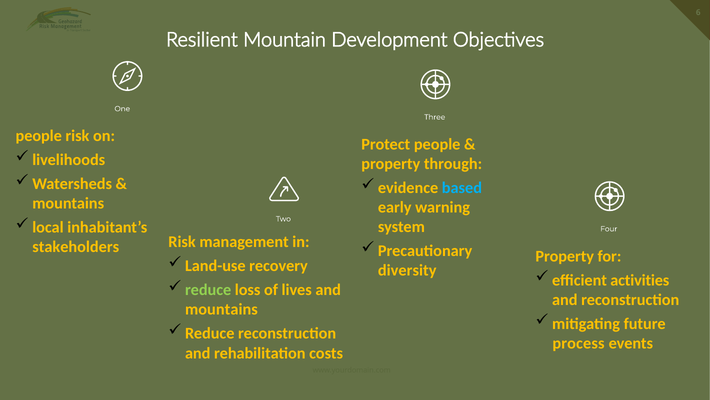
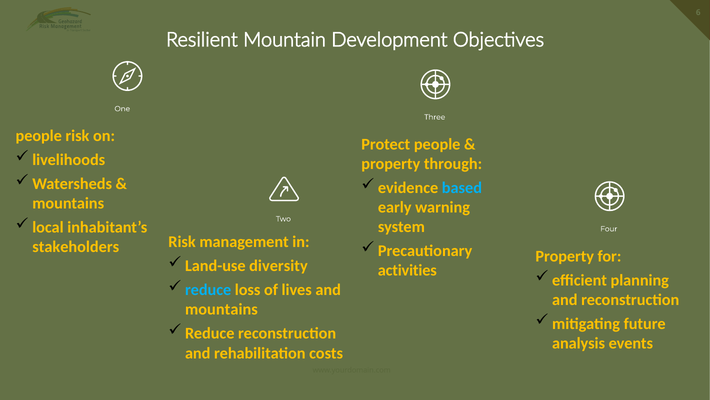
recovery: recovery -> diversity (278, 266)
diversity: diversity -> activities (407, 270)
activities: activities -> planning (640, 280)
reduce colour: light green -> light blue (208, 290)
process: process -> analysis (579, 343)
